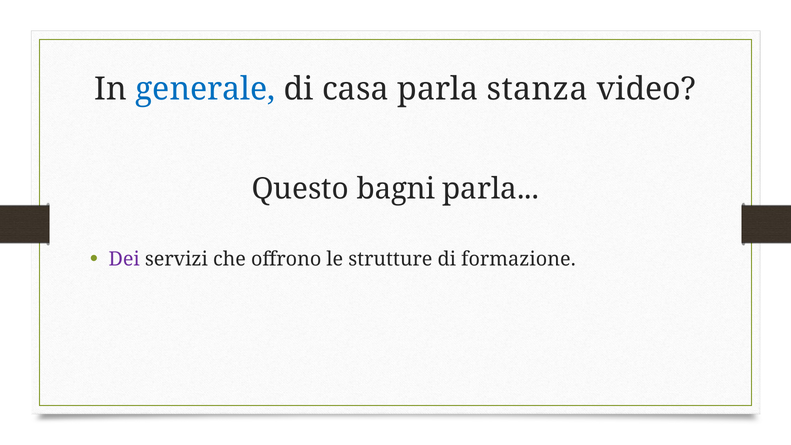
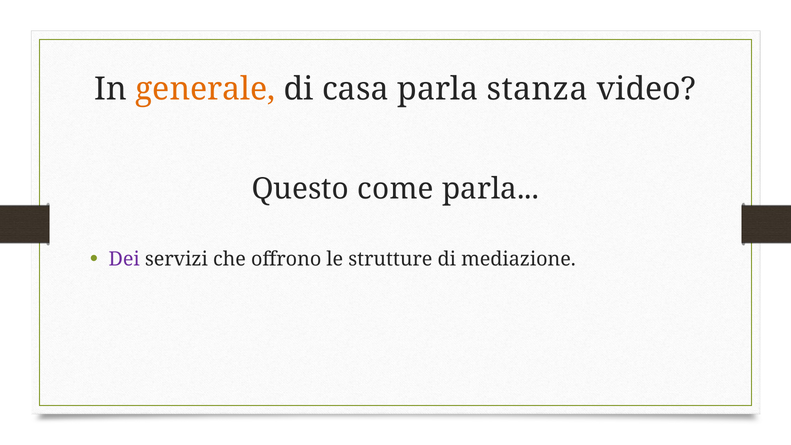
generale colour: blue -> orange (205, 89)
bagni: bagni -> come (396, 189)
formazione: formazione -> mediazione (518, 259)
